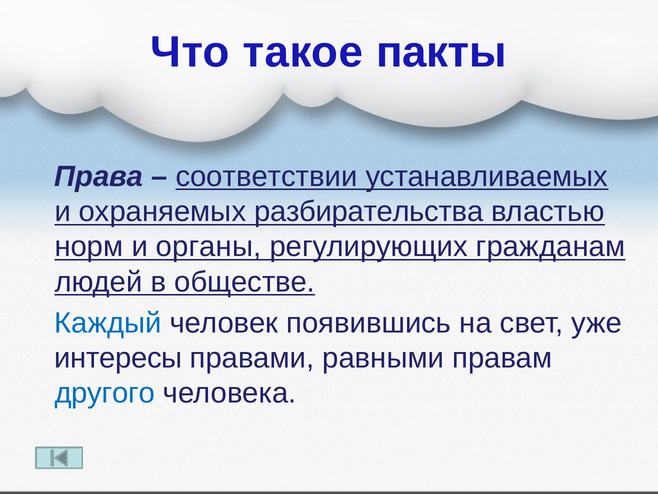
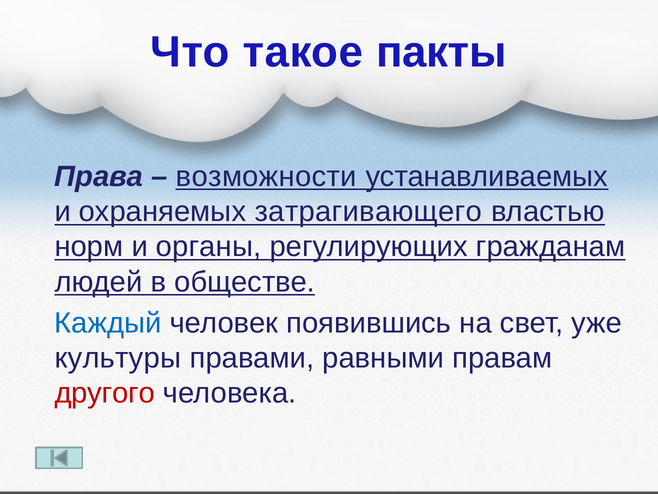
соответствии: соответствии -> возможности (266, 176)
разбирательства: разбирательства -> затрагивающего (368, 211)
интересы: интересы -> культуры (118, 358)
другого colour: blue -> red (105, 393)
